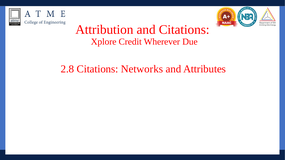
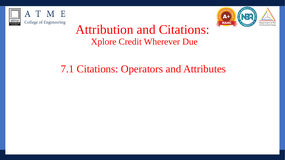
2.8: 2.8 -> 7.1 (67, 69)
Networks: Networks -> Operators (142, 69)
